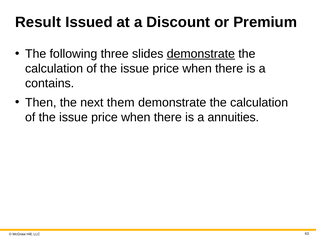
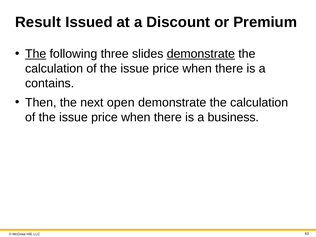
The underline: none -> present (36, 54)
them: them -> open (121, 103)
annuities: annuities -> business (233, 117)
